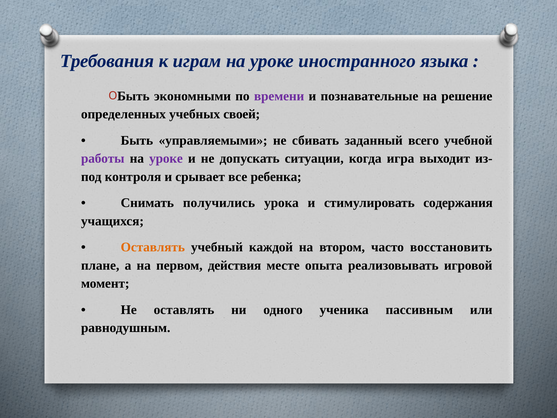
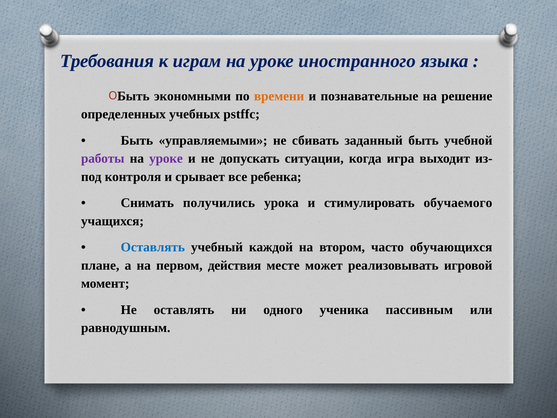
времени colour: purple -> orange (279, 96)
своей: своей -> pstffc (242, 114)
заданный всего: всего -> быть (424, 140)
содержания: содержания -> обучаемого (458, 203)
Оставлять colour: orange -> blue (153, 247)
восстановить: восстановить -> обучающихся (451, 247)
опыта: опыта -> может (324, 265)
